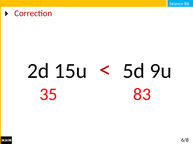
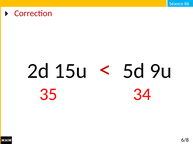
83: 83 -> 34 (142, 95)
